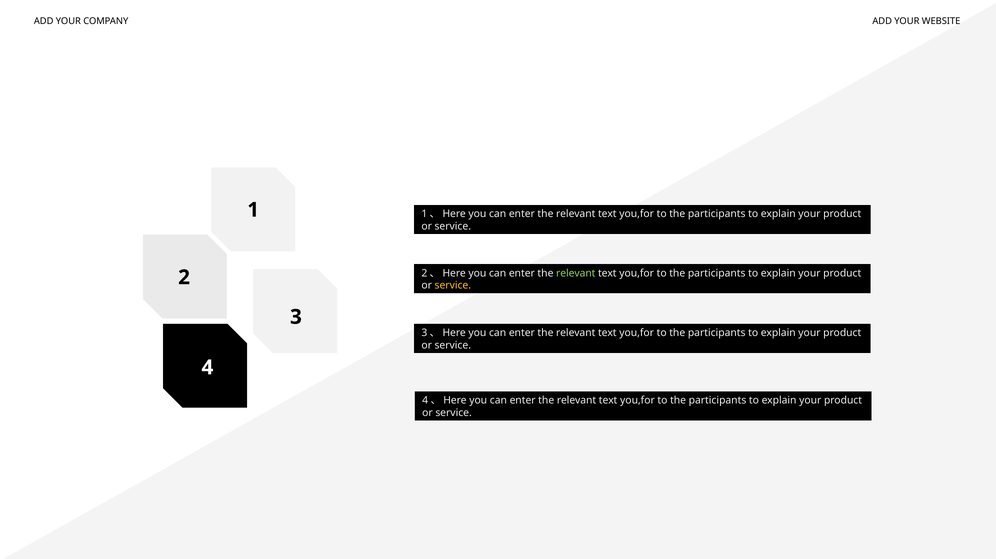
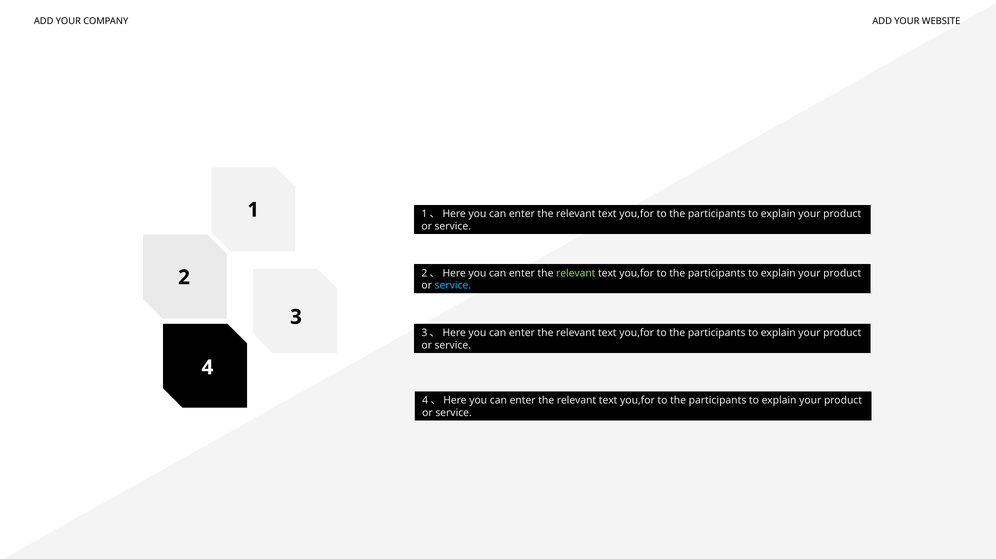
service colour: yellow -> light blue (453, 286)
